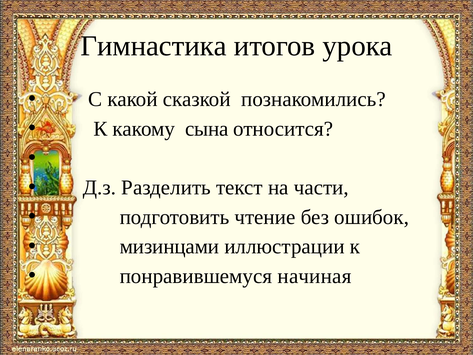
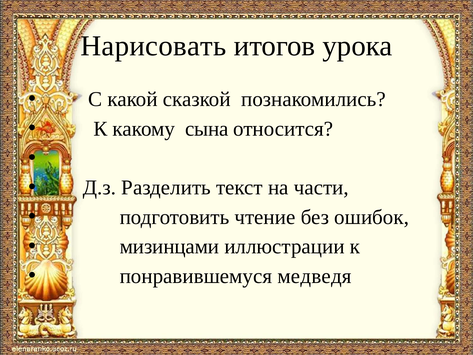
Гимнастика: Гимнастика -> Нарисовать (153, 46)
начиная: начиная -> медведя (314, 276)
